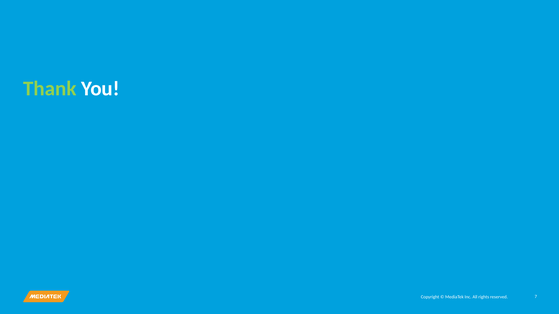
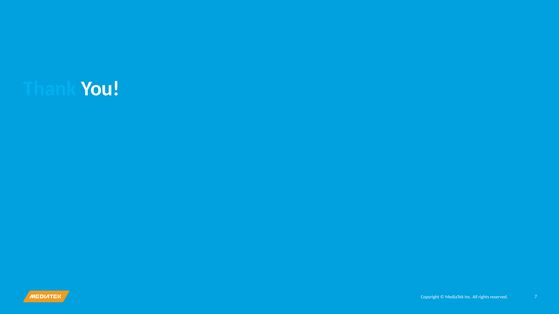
Thank colour: light green -> light blue (50, 89)
